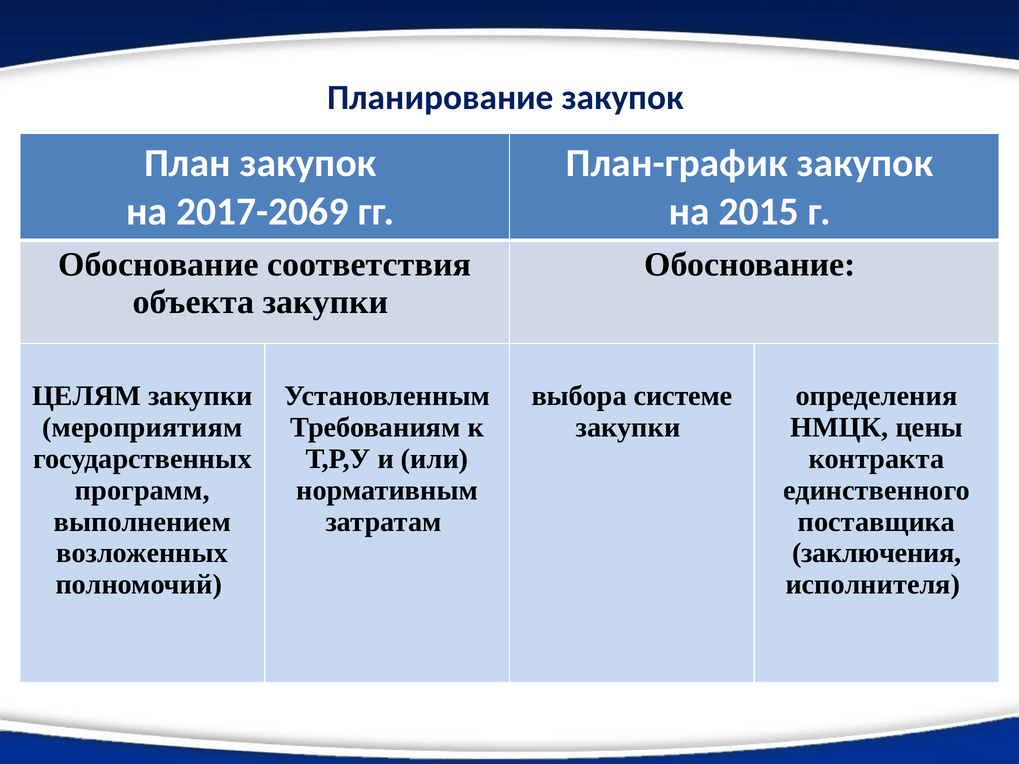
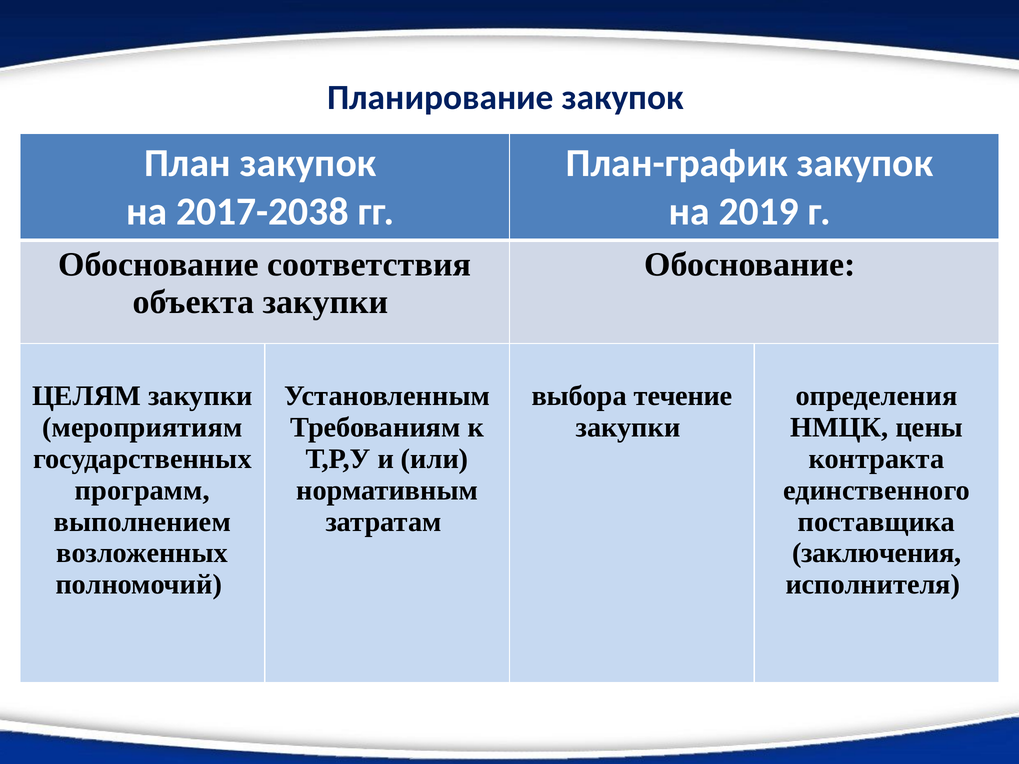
2017-2069: 2017-2069 -> 2017-2038 (262, 212)
2015: 2015 -> 2019 (759, 212)
системе: системе -> течение (683, 396)
